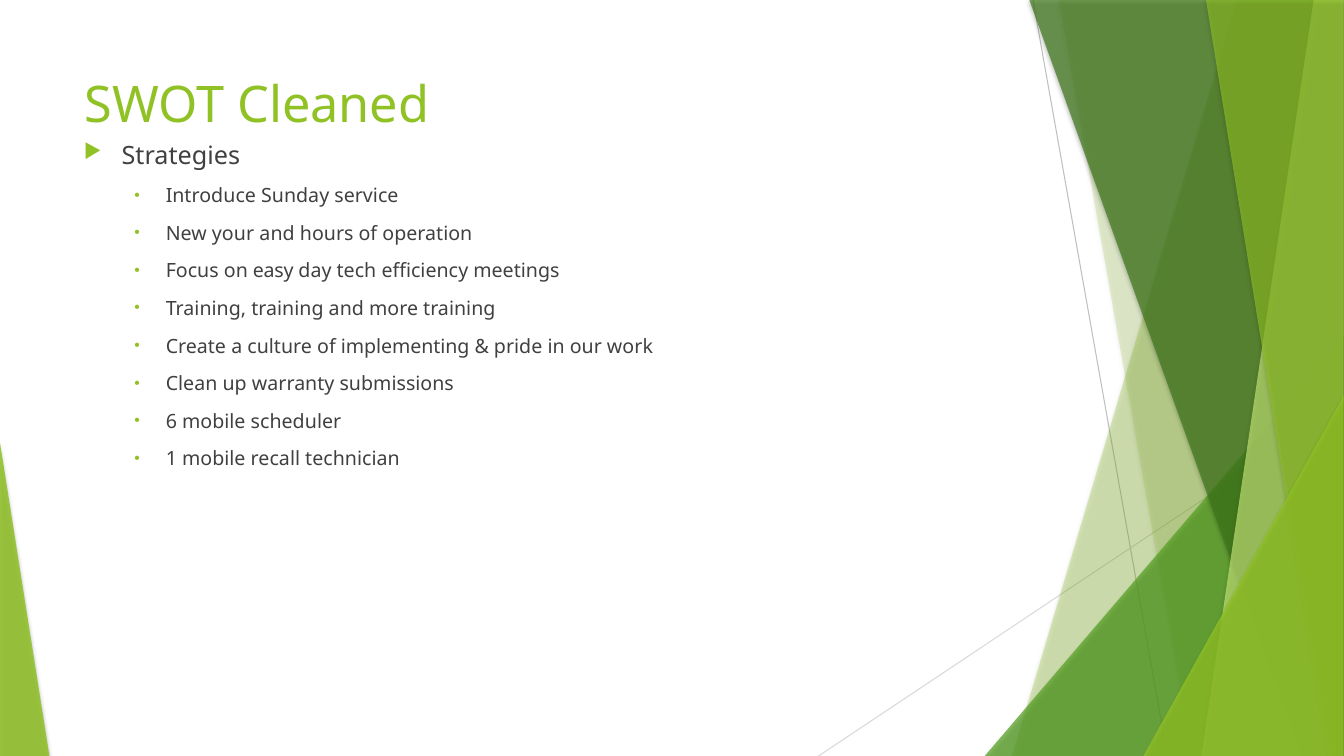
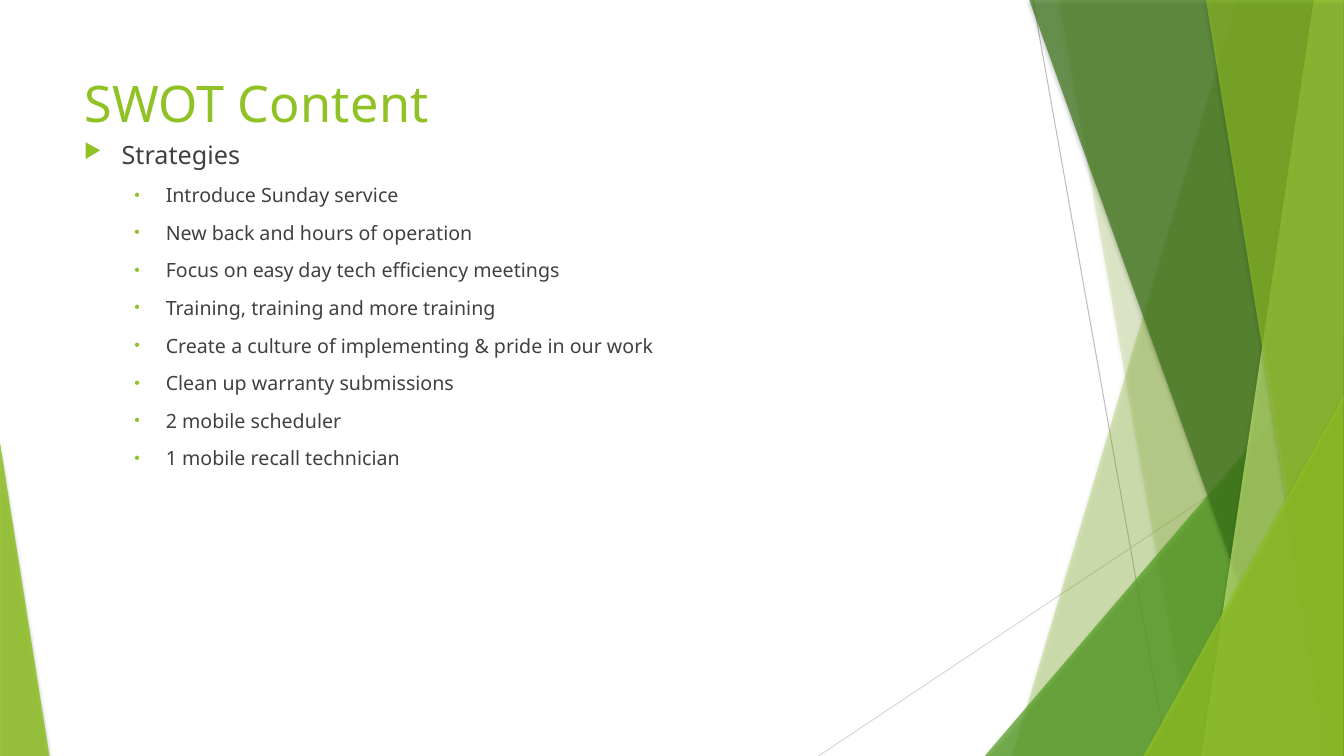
Cleaned: Cleaned -> Content (333, 106)
your: your -> back (233, 234)
6: 6 -> 2 (171, 422)
